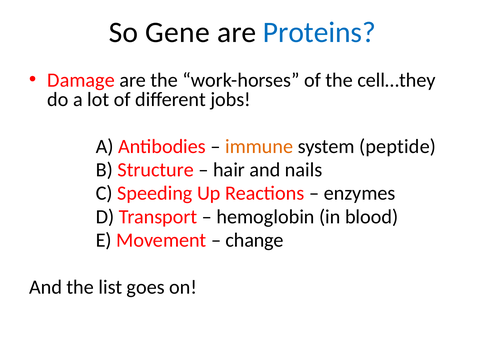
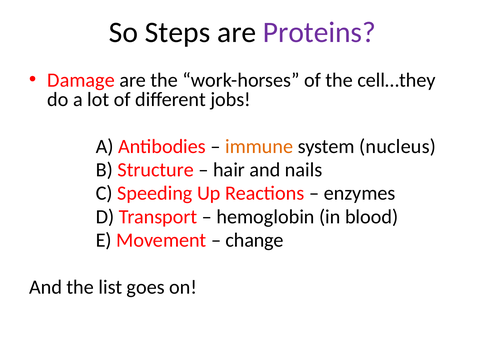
Gene: Gene -> Steps (178, 32)
Proteins colour: blue -> purple (319, 32)
peptide: peptide -> nucleus (398, 146)
